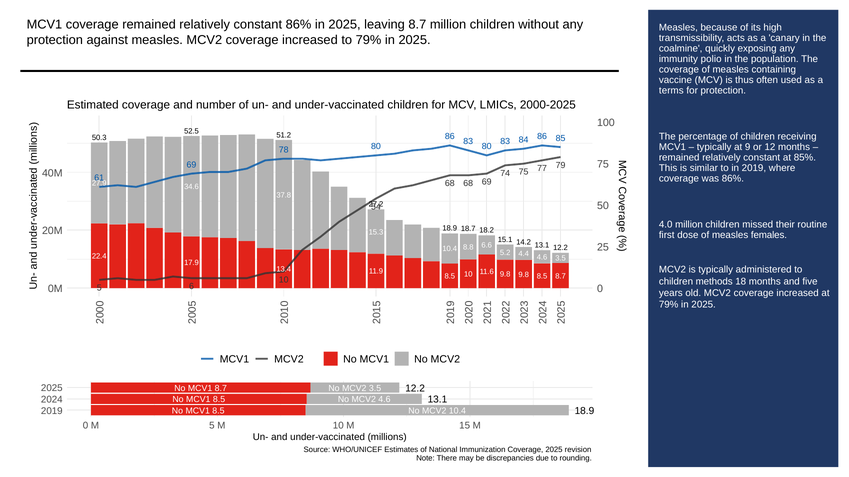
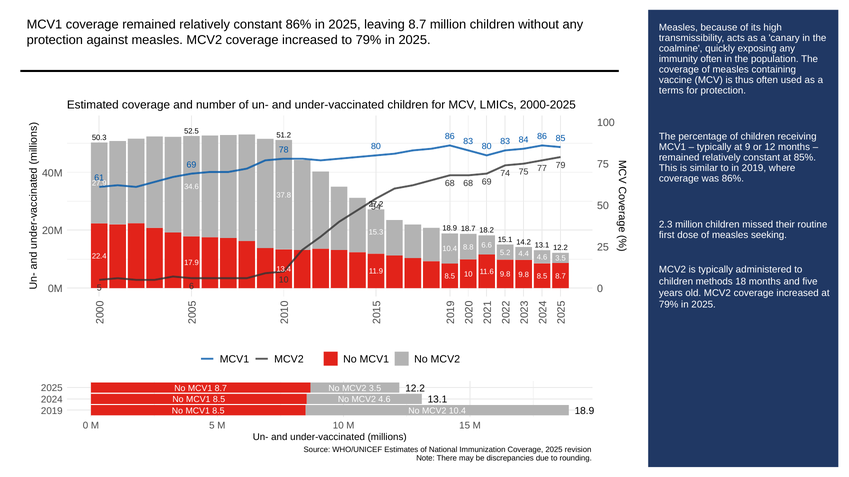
immunity polio: polio -> often (711, 59)
4.0: 4.0 -> 2.3 (666, 225)
females: females -> seeking (769, 235)
